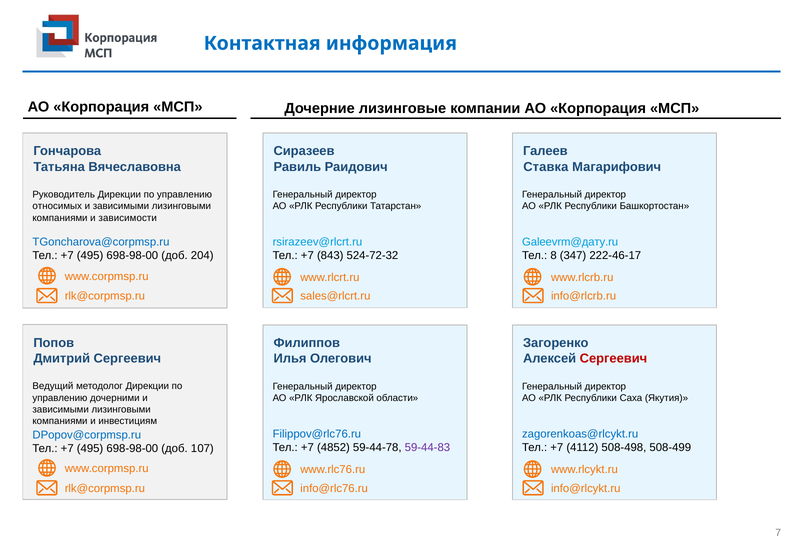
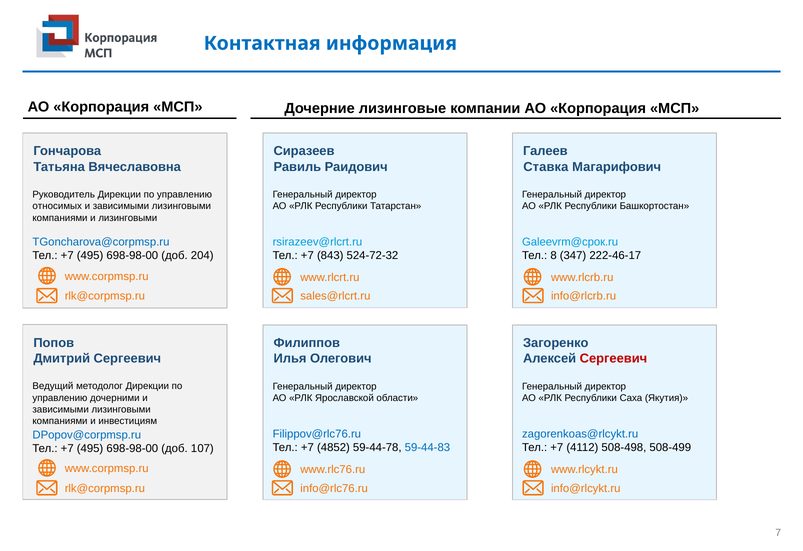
и зависимости: зависимости -> лизинговыми (128, 218)
Galeevrm@дату.ru: Galeevrm@дату.ru -> Galeevrm@срок.ru (570, 242)
59-44-83 colour: purple -> blue (427, 447)
